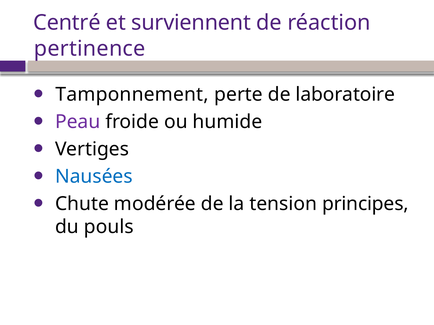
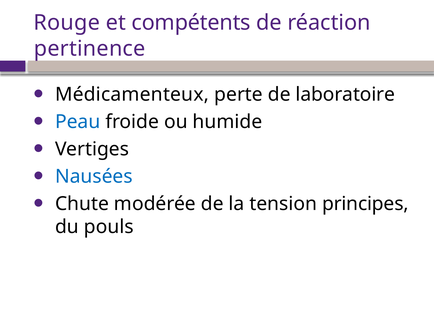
Centré: Centré -> Rouge (67, 23)
surviennent: surviennent -> compétents (191, 23)
Tamponnement: Tamponnement -> Médicamenteux (132, 95)
Peau colour: purple -> blue (78, 122)
